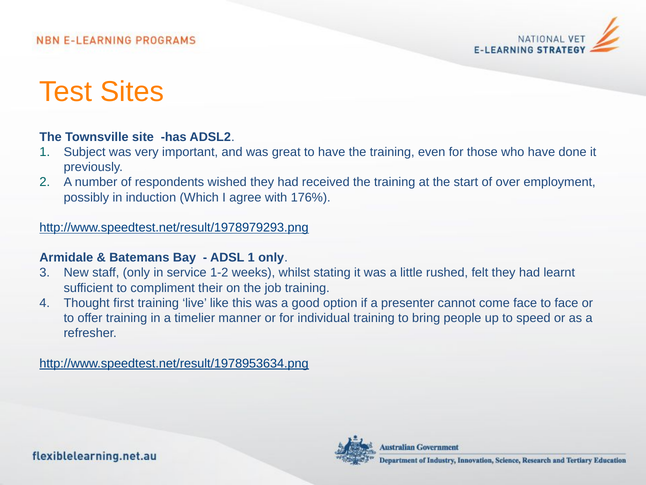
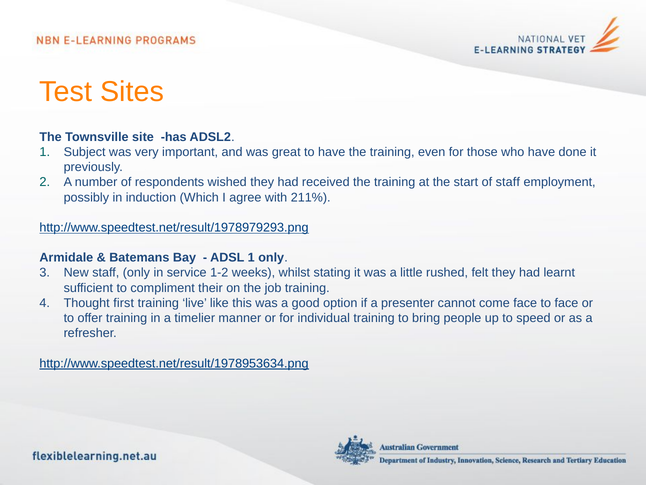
of over: over -> staff (508, 182)
176%: 176% -> 211% (311, 197)
